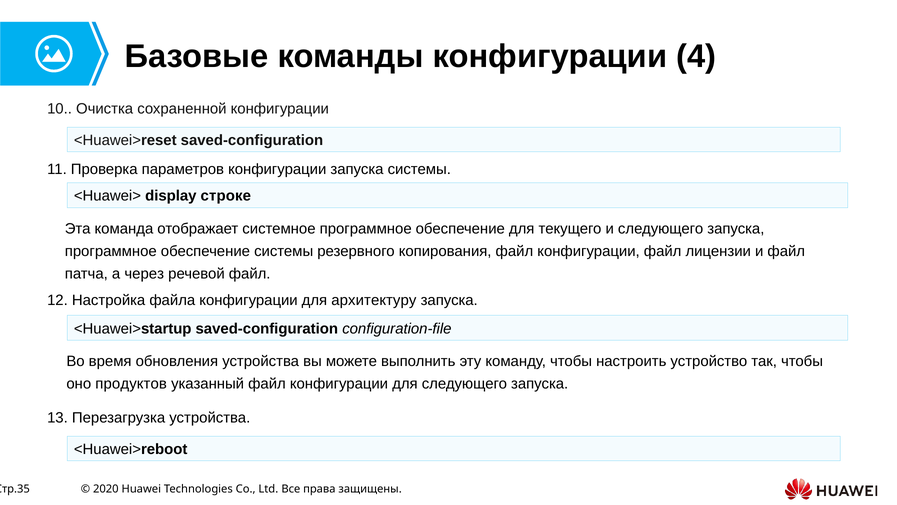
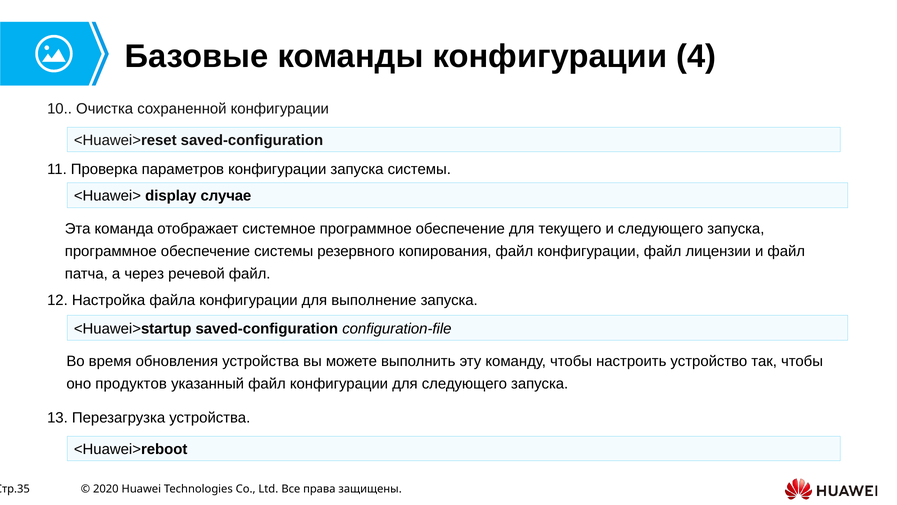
строке: строке -> случае (226, 196)
архитектуру: архитектуру -> выполнение (374, 300)
